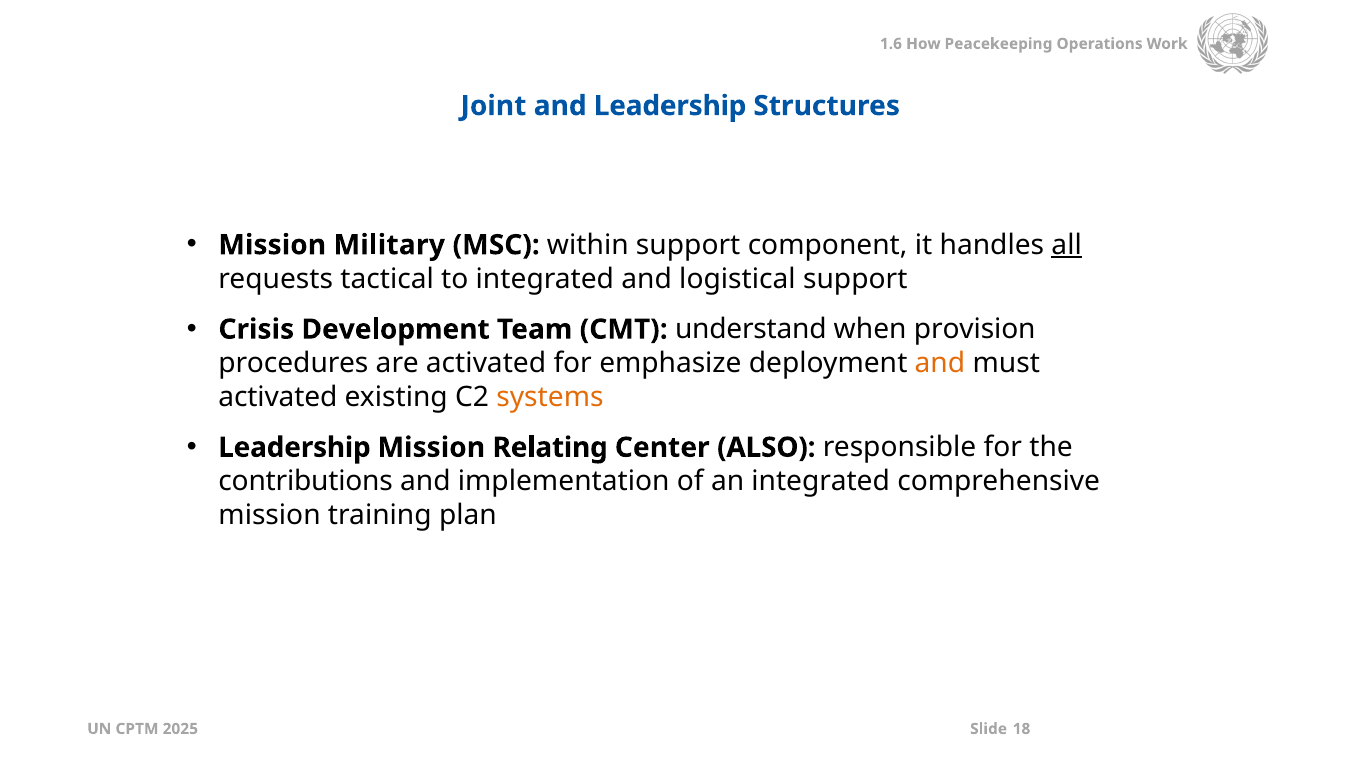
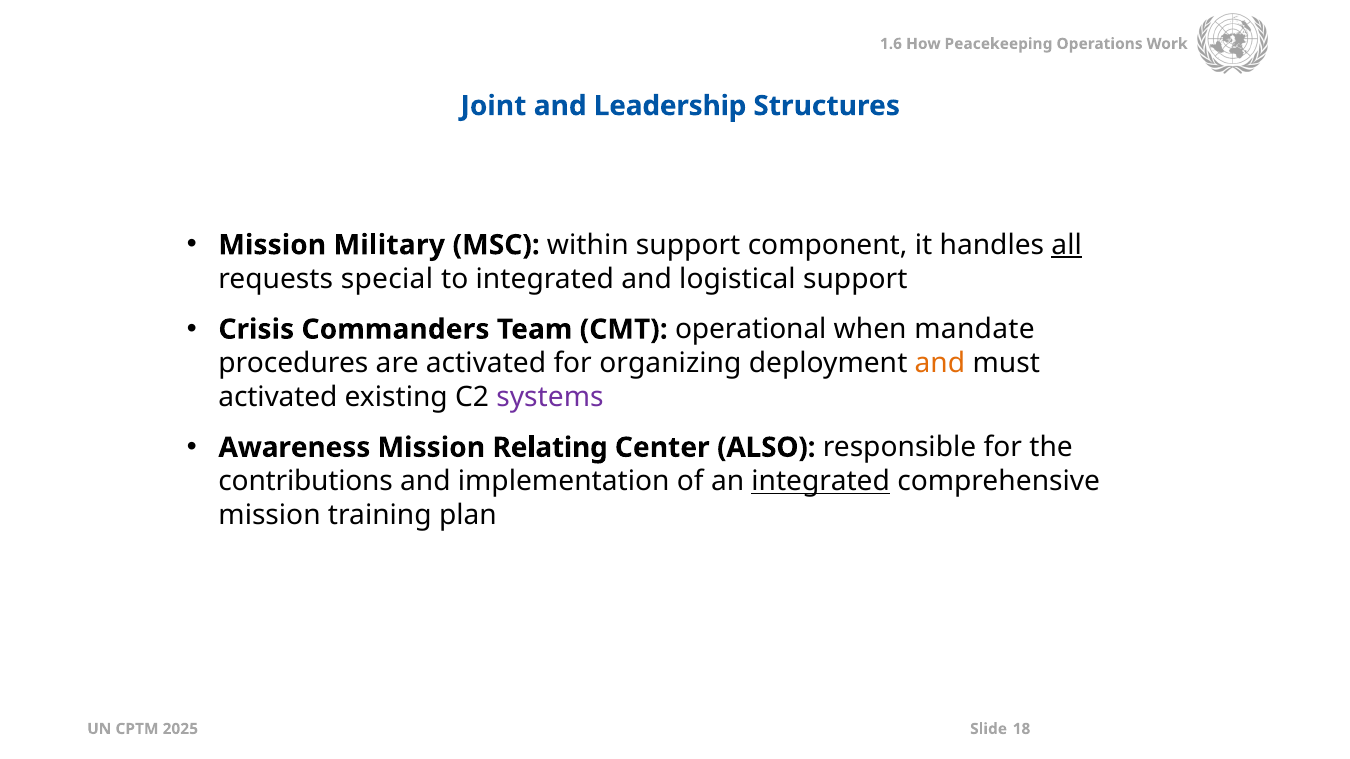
tactical: tactical -> special (387, 279)
Development: Development -> Commanders (395, 330)
understand: understand -> operational (751, 330)
provision: provision -> mandate (975, 330)
emphasize: emphasize -> organizing (670, 363)
systems colour: orange -> purple (550, 397)
Leadership: Leadership -> Awareness (294, 448)
integrated underline: none -> present (821, 481)
